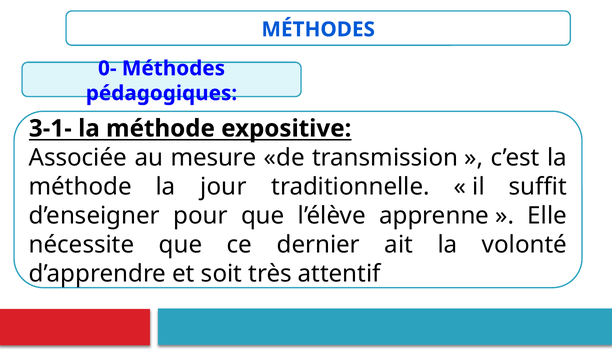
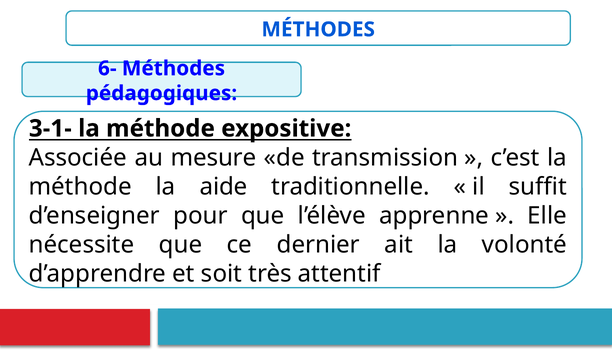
0-: 0- -> 6- (107, 68)
jour: jour -> aide (224, 186)
